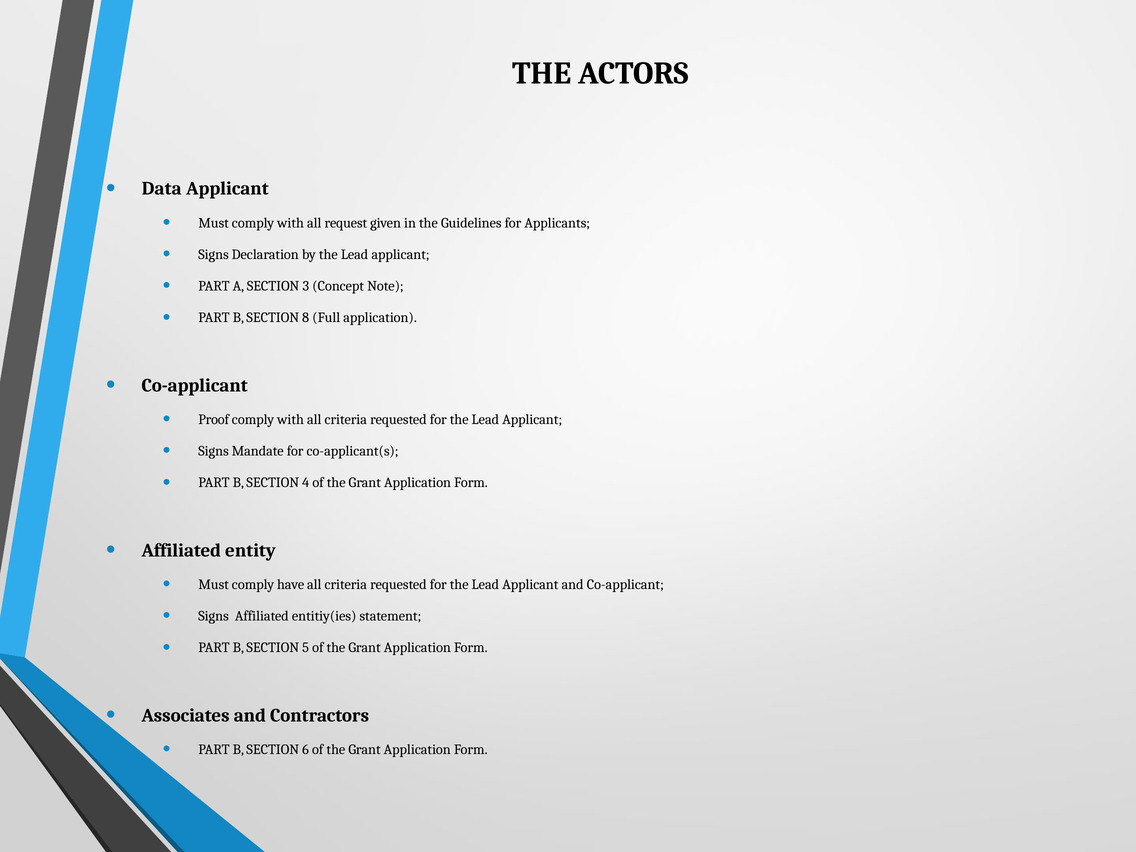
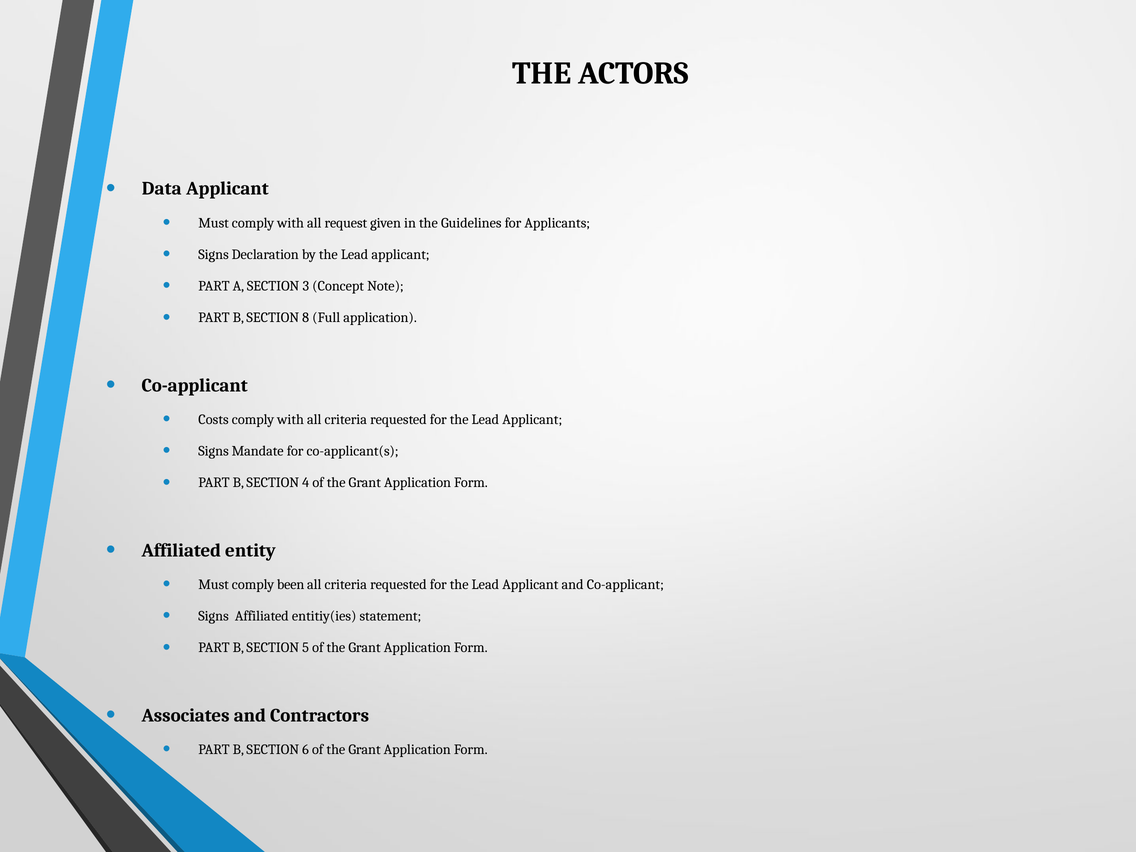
Proof: Proof -> Costs (214, 419)
have: have -> been (291, 584)
